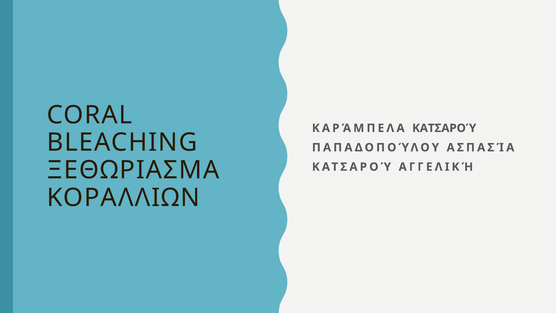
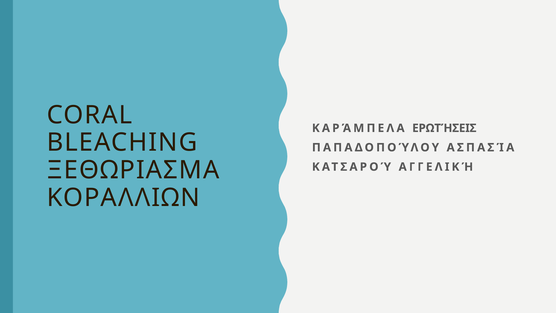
ΚΑΡΆΜΠΕΛΑ ΚΑΤΣΑΡΟΎ: ΚΑΤΣΑΡΟΎ -> ΕΡΩΤΉΣΕΙΣ (444, 128)
